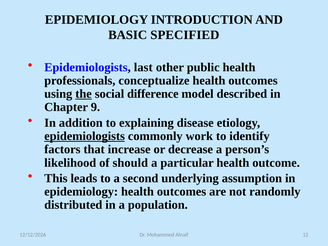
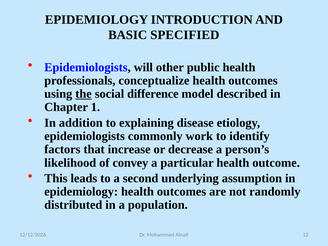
last: last -> will (143, 67)
9: 9 -> 1 (95, 107)
epidemiologists underline: present -> none (85, 136)
should: should -> convey (130, 163)
